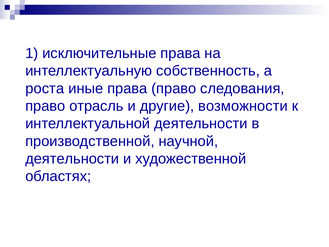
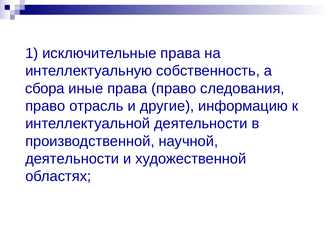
роста: роста -> сбора (45, 88)
возможности: возможности -> информацию (243, 106)
